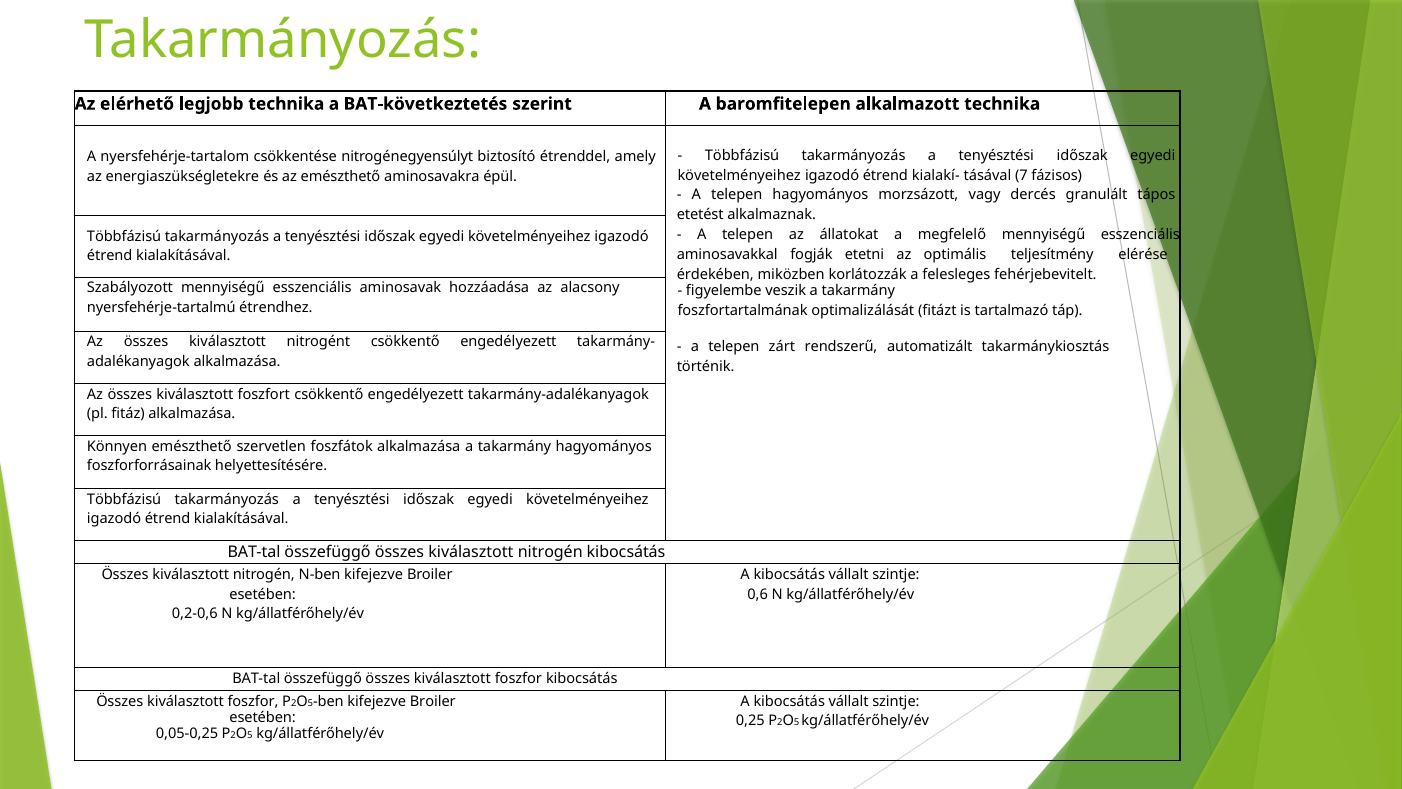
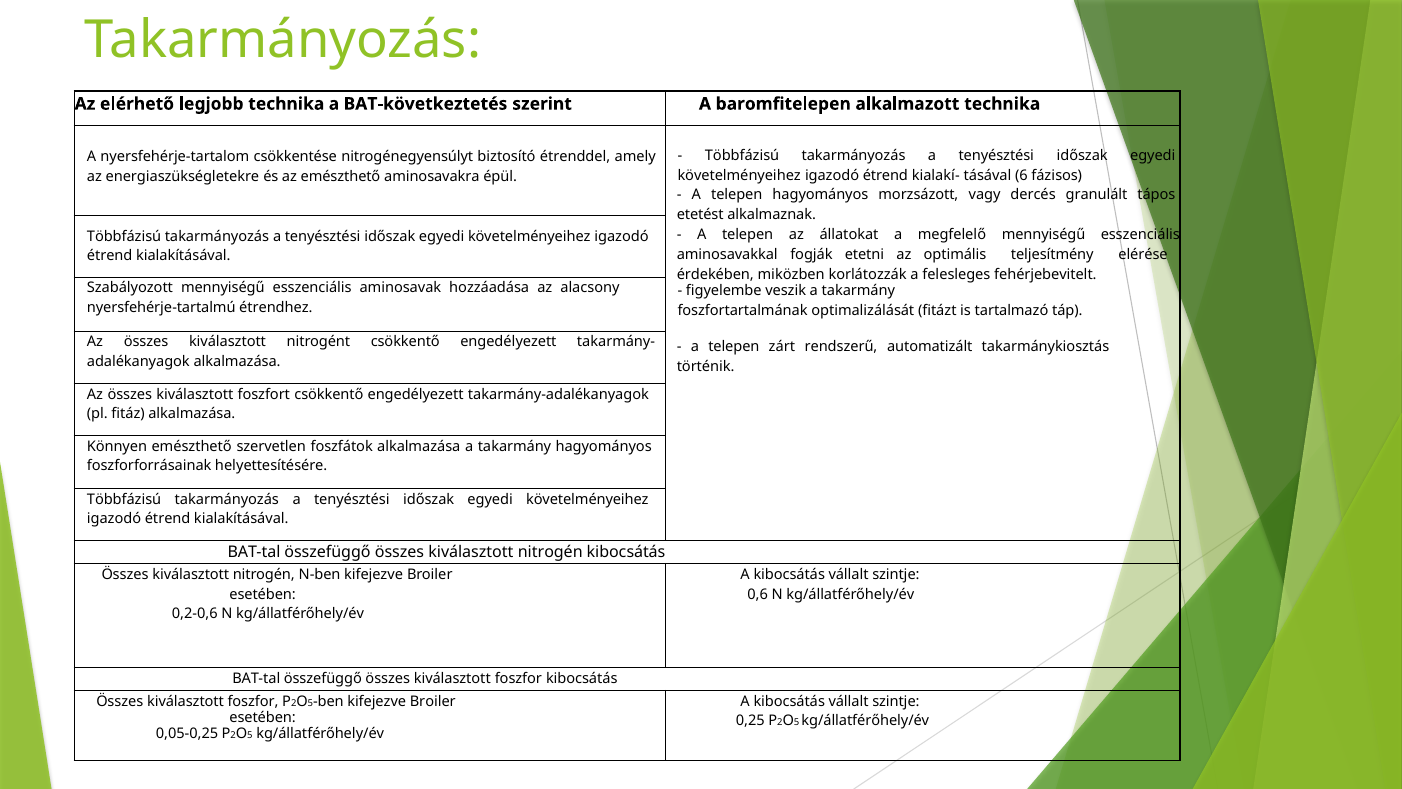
7: 7 -> 6 (1022, 175)
